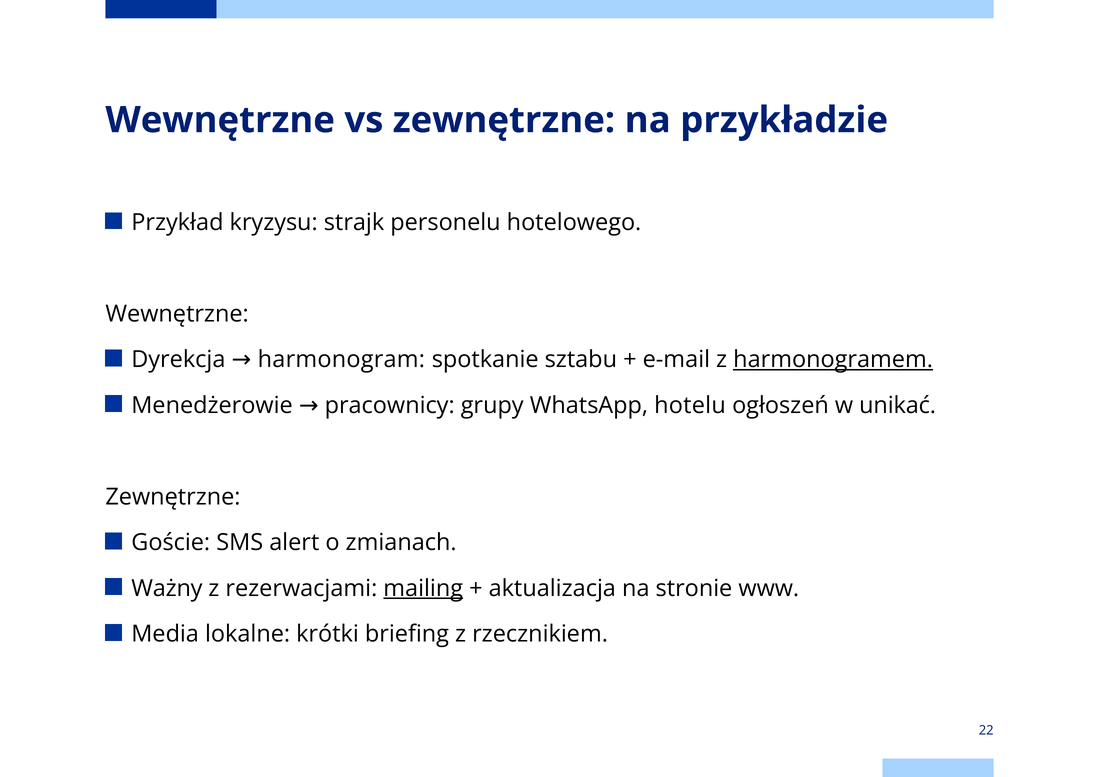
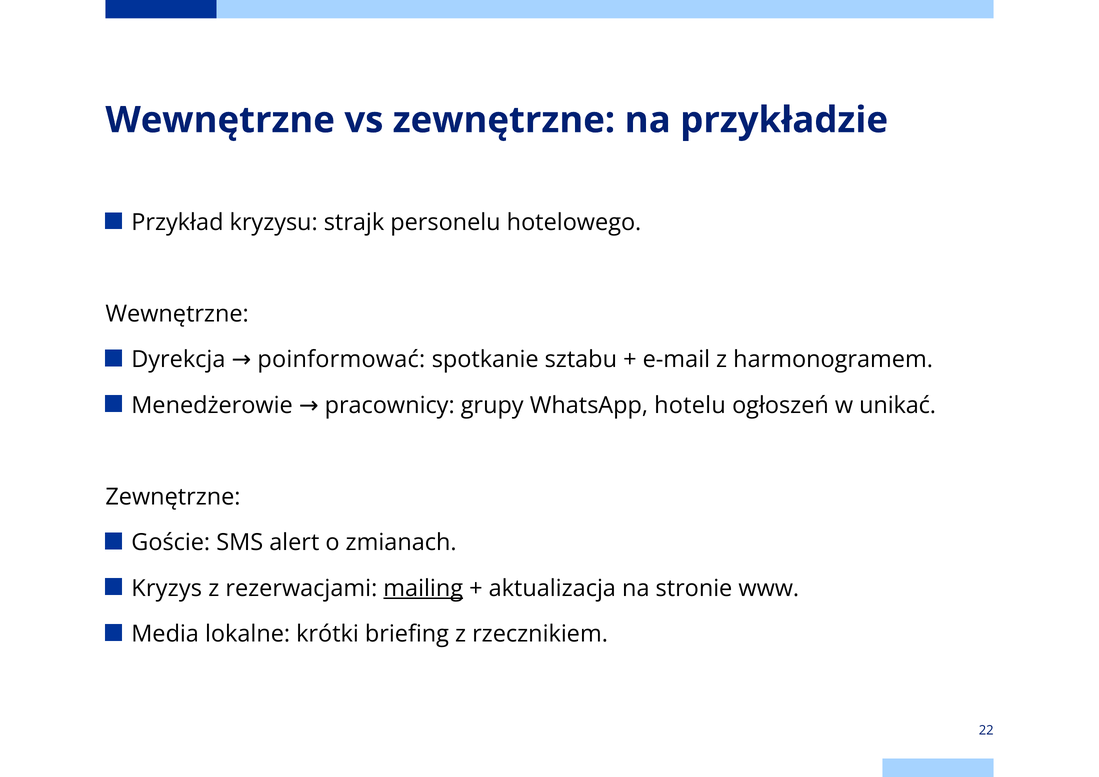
harmonogram: harmonogram -> poinformować (341, 360)
harmonogramem underline: present -> none (833, 360)
Ważny: Ważny -> Kryzys (167, 588)
